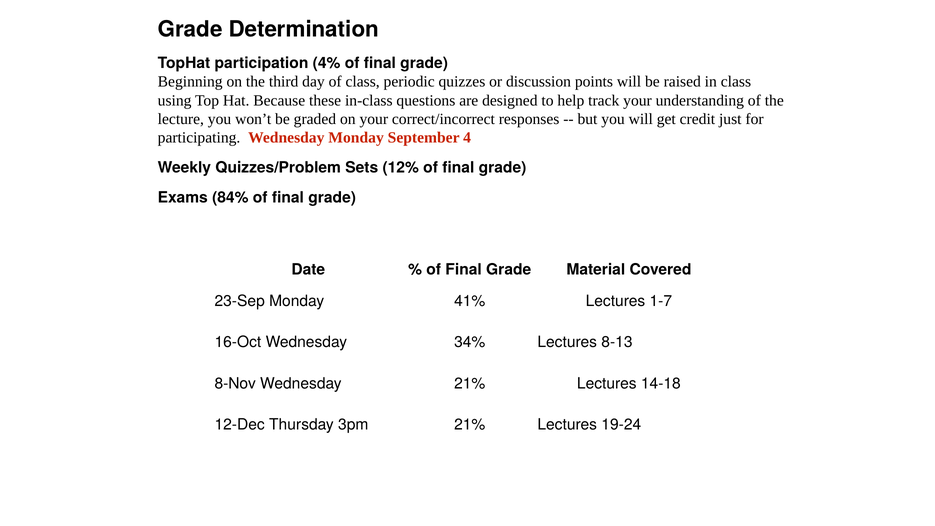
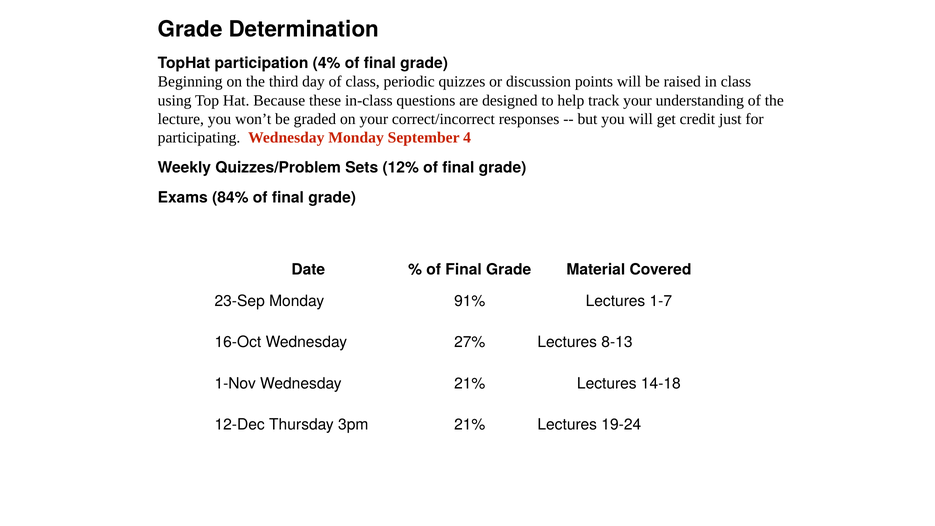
41%: 41% -> 91% (470, 301)
34%: 34% -> 27% (470, 342)
8-Nov: 8-Nov -> 1-Nov (235, 383)
